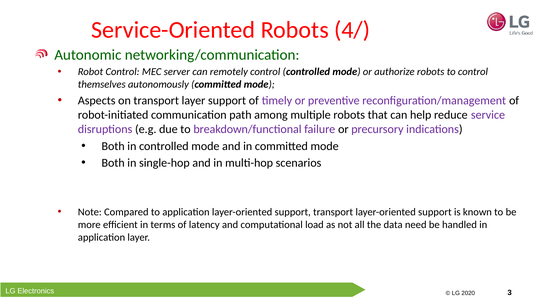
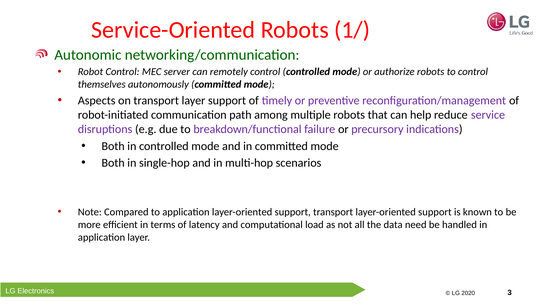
4/: 4/ -> 1/ (352, 30)
